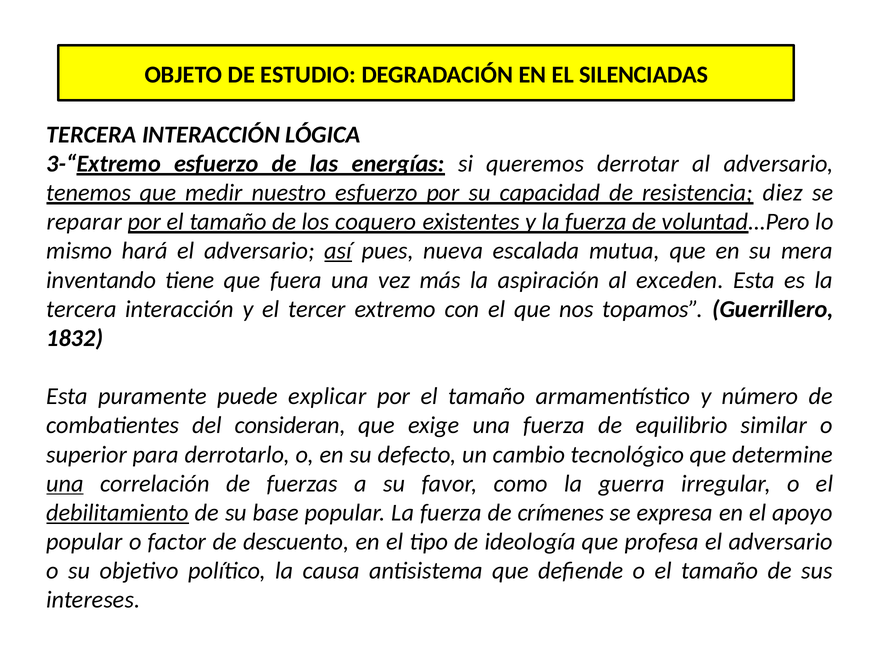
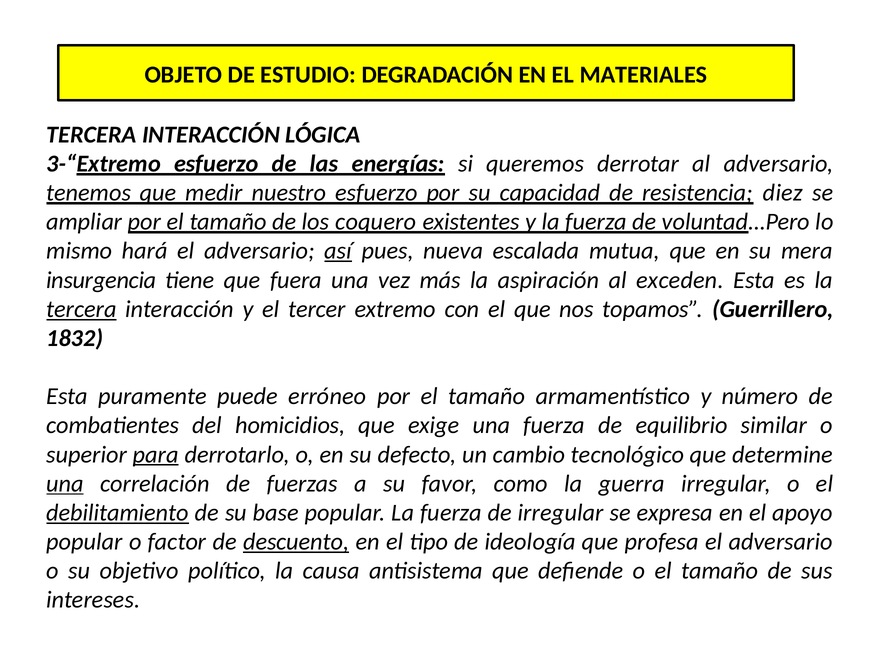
SILENCIADAS: SILENCIADAS -> MATERIALES (643, 75)
reparar: reparar -> ampliar (84, 222)
inventando: inventando -> insurgencia (101, 280)
tercera underline: none -> present (81, 309)
explicar: explicar -> erróneo (327, 397)
consideran: consideran -> homicidios (290, 426)
para underline: none -> present (156, 455)
de crímenes: crímenes -> irregular (561, 513)
descuento underline: none -> present (296, 542)
